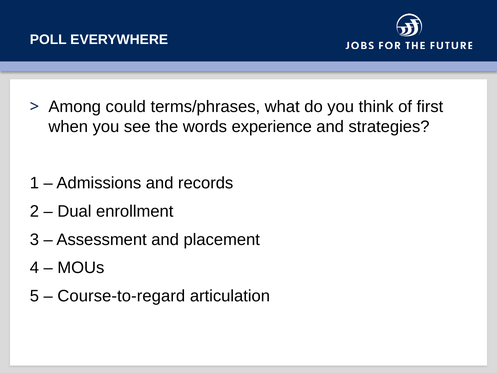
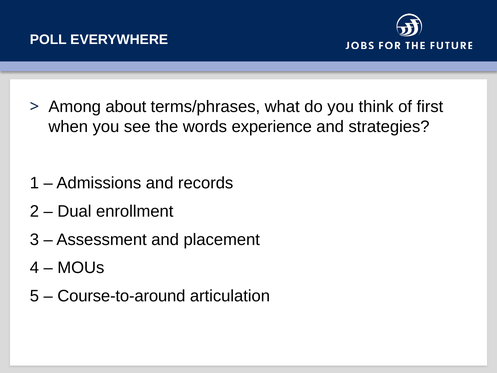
could: could -> about (126, 107)
Course-to-regard: Course-to-regard -> Course-to-around (121, 296)
